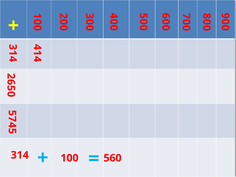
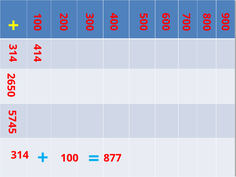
560: 560 -> 877 (113, 158)
